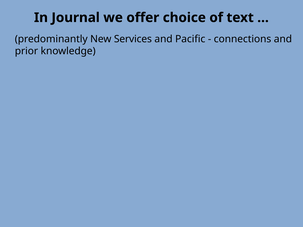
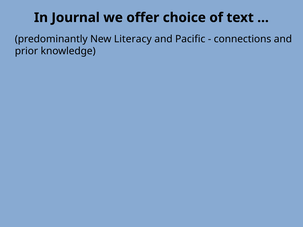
Services: Services -> Literacy (133, 39)
